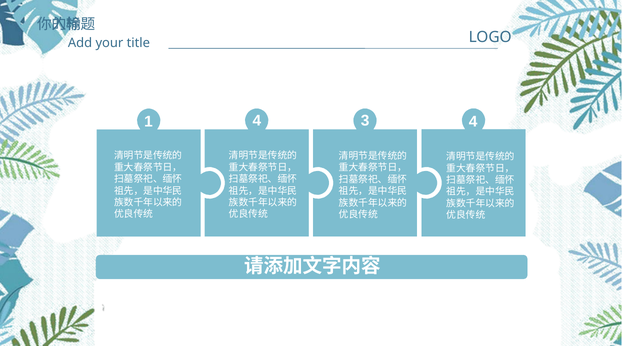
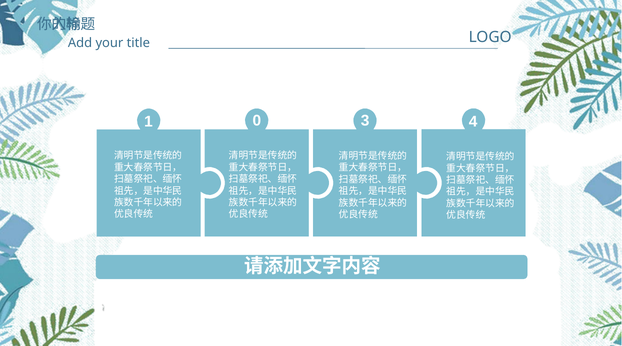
4: 4 -> 0 (257, 121)
